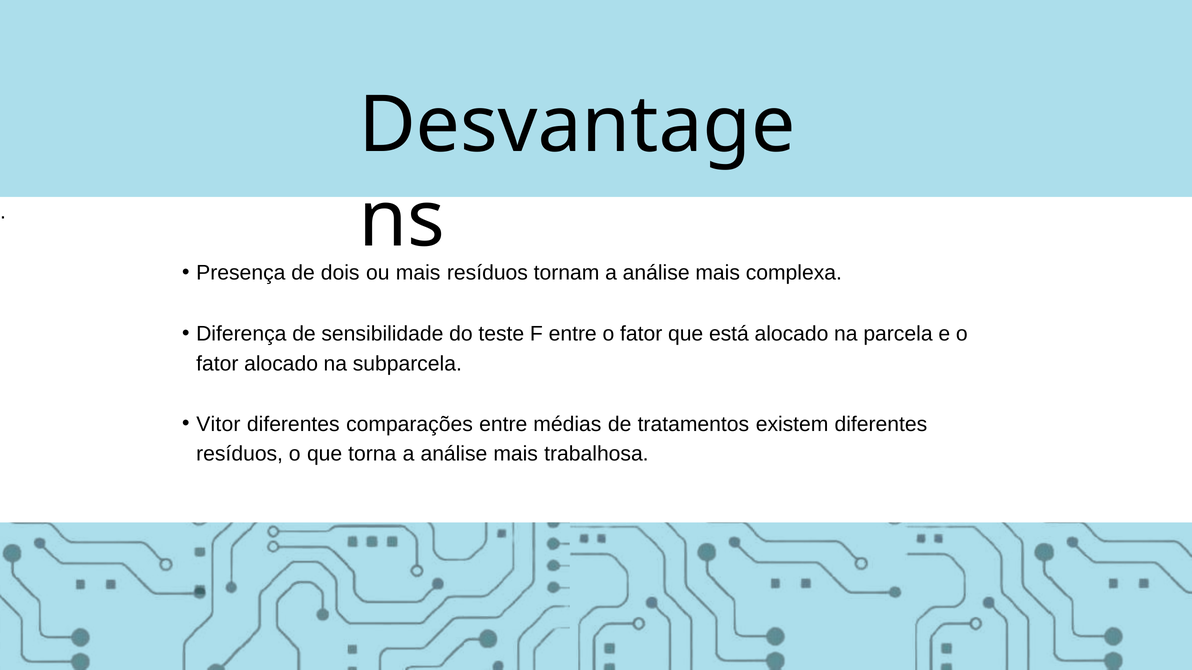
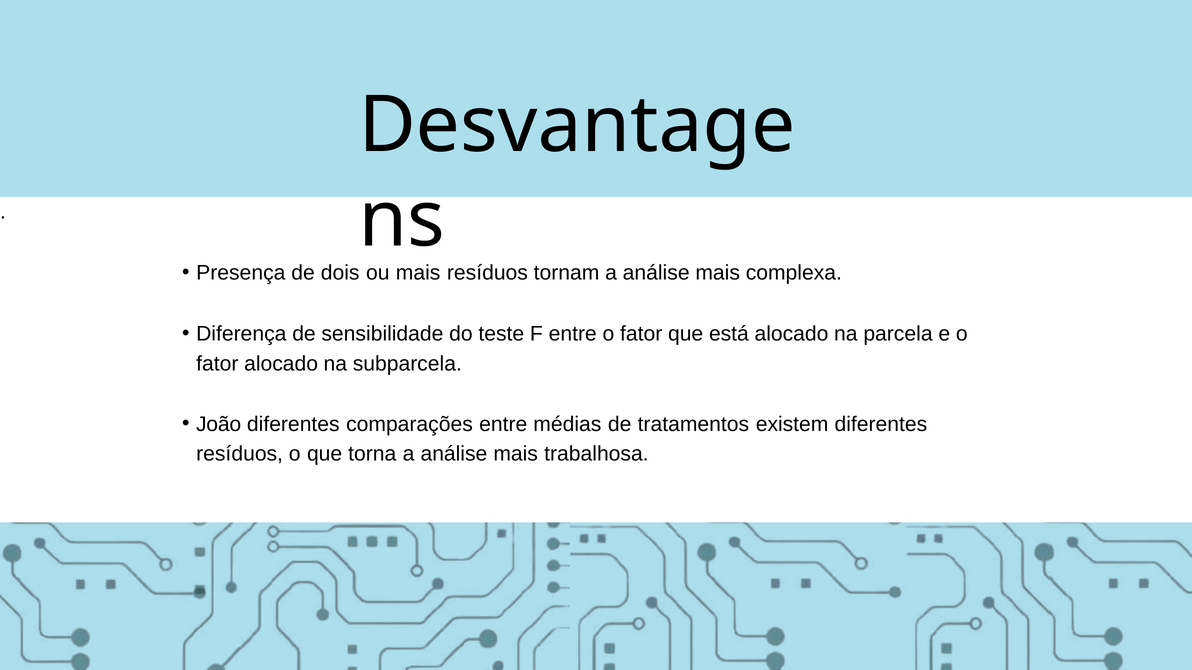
Vitor: Vitor -> João (219, 424)
